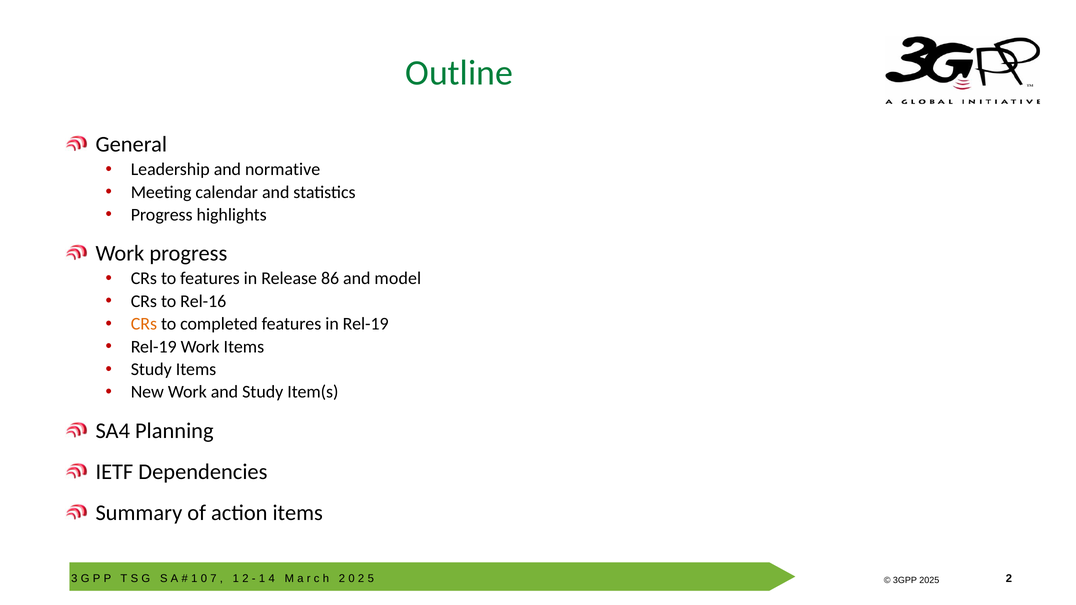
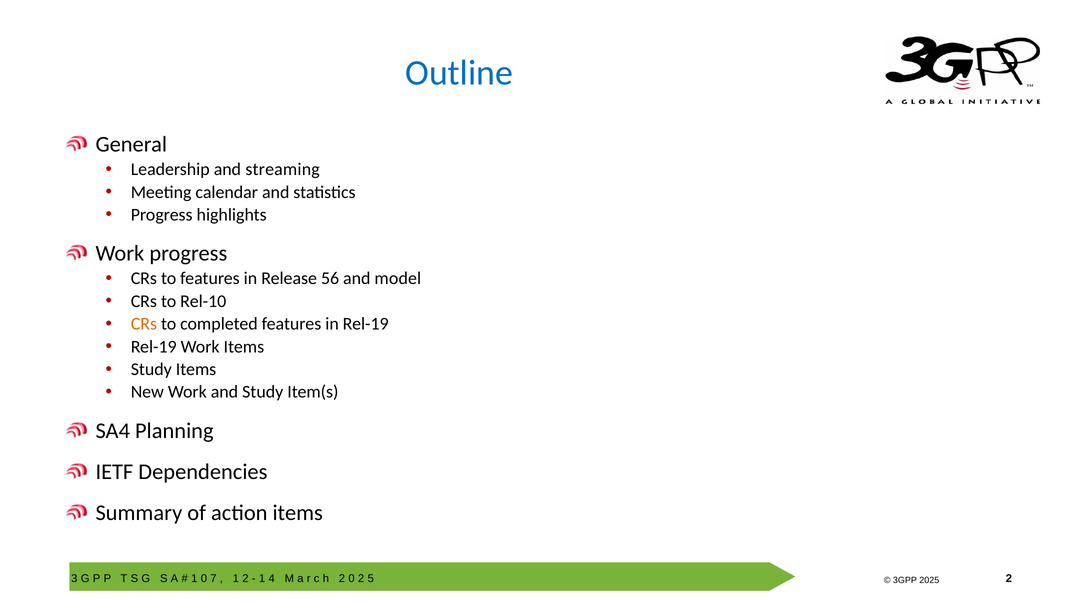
Outline colour: green -> blue (459, 73)
normative: normative -> streaming (283, 169)
86: 86 -> 56 (330, 279)
Rel-16: Rel-16 -> Rel-10 (203, 301)
